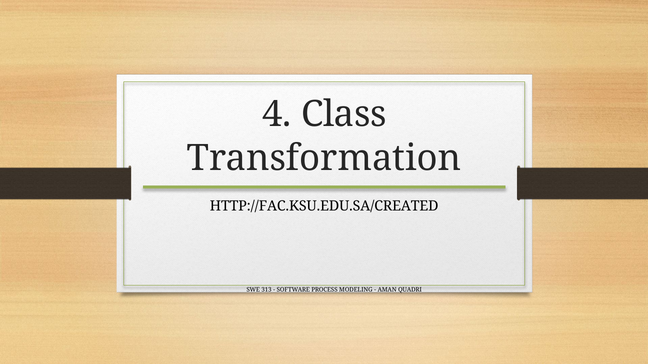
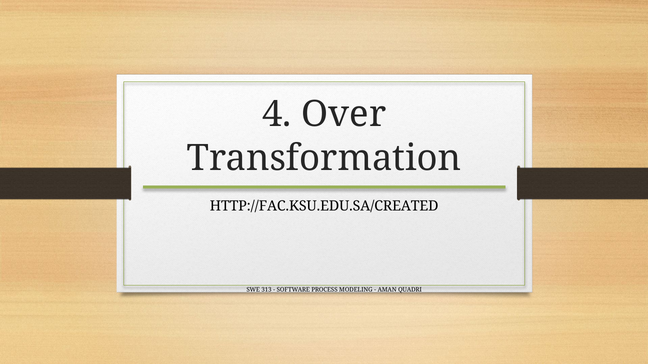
Class: Class -> Over (344, 115)
